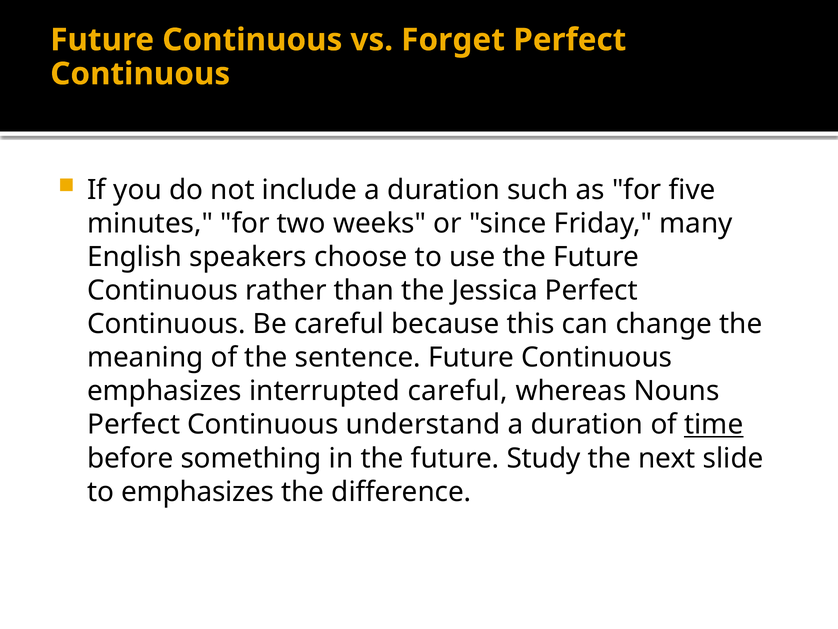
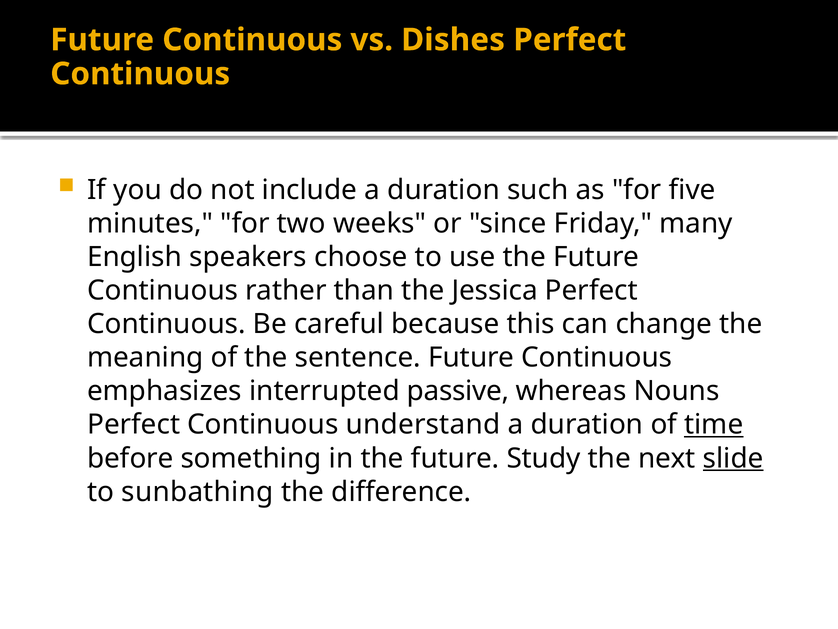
Forget: Forget -> Dishes (453, 40)
interrupted careful: careful -> passive (458, 391)
slide underline: none -> present (733, 458)
to emphasizes: emphasizes -> sunbathing (197, 491)
